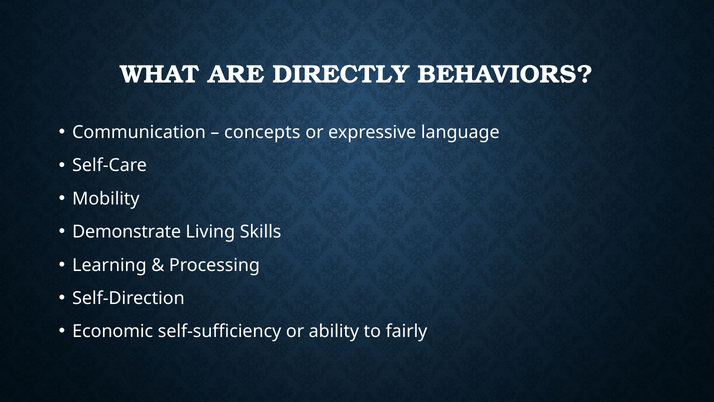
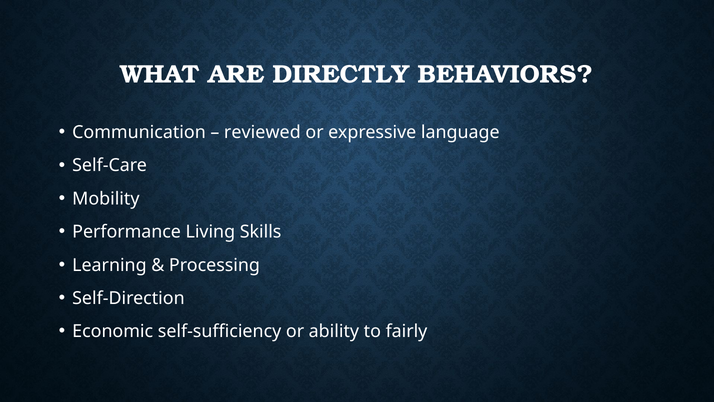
concepts: concepts -> reviewed (262, 132)
Demonstrate: Demonstrate -> Performance (127, 232)
